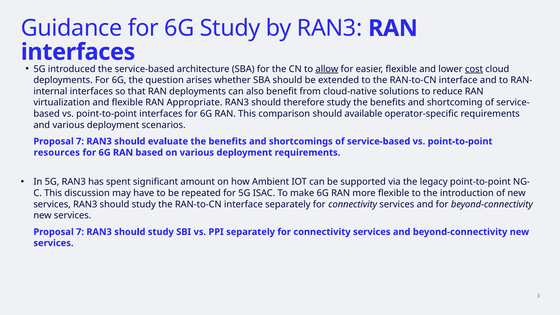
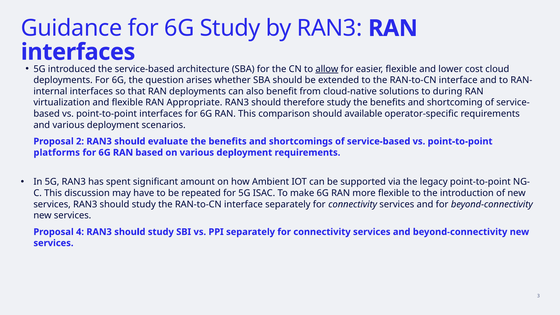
cost underline: present -> none (474, 69)
reduce: reduce -> during (448, 91)
7: 7 -> 2 (80, 141)
resources: resources -> platforms (57, 153)
7: 7 -> 4 (80, 232)
